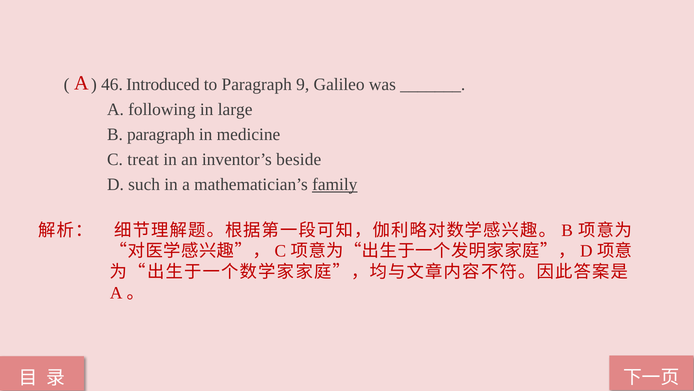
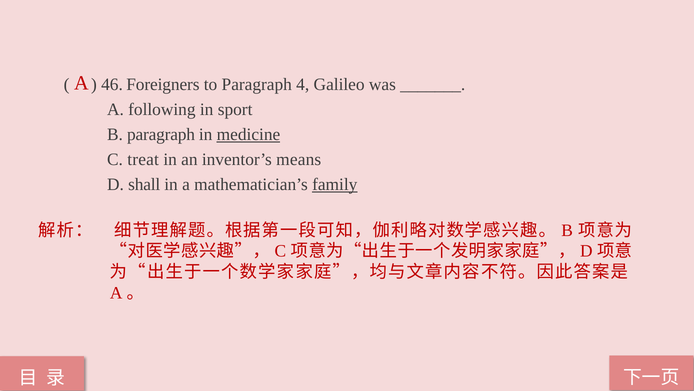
Introduced: Introduced -> Foreigners (163, 84)
9: 9 -> 4 (303, 84)
large: large -> sport (235, 109)
medicine underline: none -> present (248, 134)
beside: beside -> means (299, 159)
such: such -> shall (144, 184)
